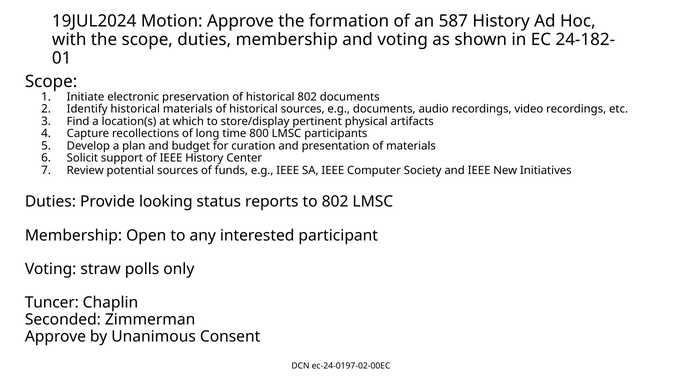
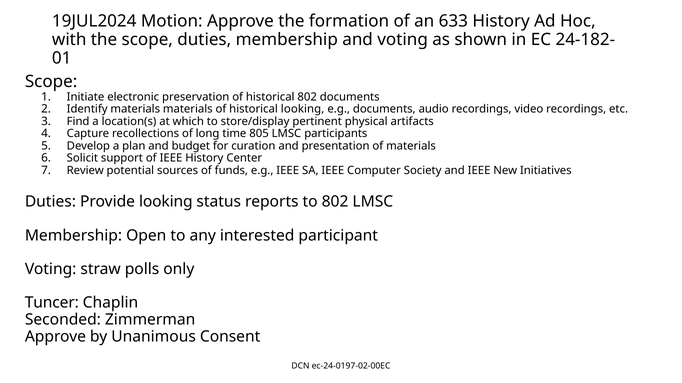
587: 587 -> 633 (453, 21)
Identify historical: historical -> materials (135, 109)
historical sources: sources -> looking (303, 109)
800: 800 -> 805 (259, 134)
